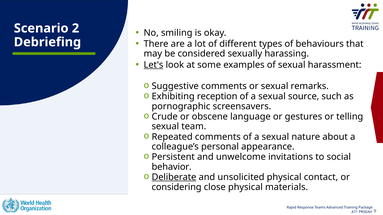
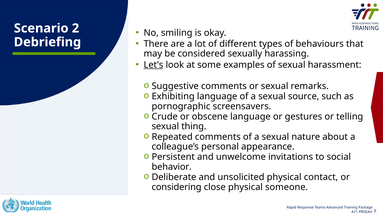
Exhibiting reception: reception -> language (217, 97)
team: team -> thing (194, 127)
Deliberate underline: present -> none (174, 177)
materials: materials -> someone (287, 187)
